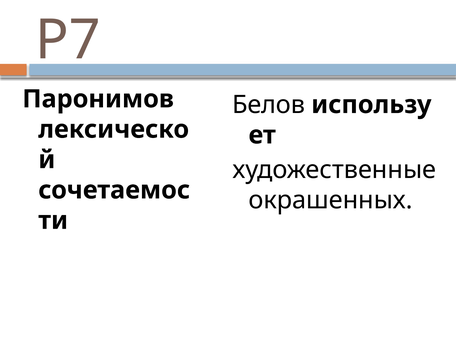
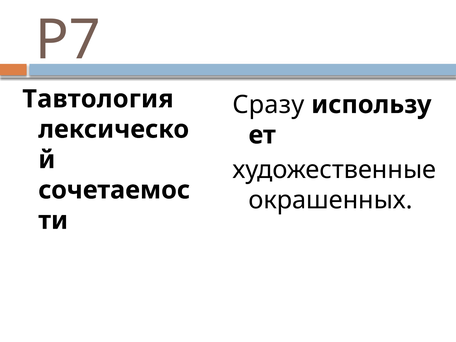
Паронимов: Паронимов -> Тавтология (98, 99)
Белов: Белов -> Сразу (268, 105)
